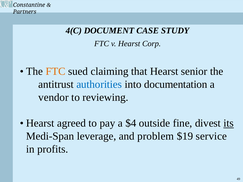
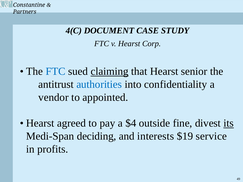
FTC colour: orange -> blue (56, 72)
claiming underline: none -> present (110, 72)
documentation: documentation -> confidentiality (176, 84)
reviewing: reviewing -> appointed (105, 97)
leverage: leverage -> deciding (97, 136)
problem: problem -> interests (156, 136)
